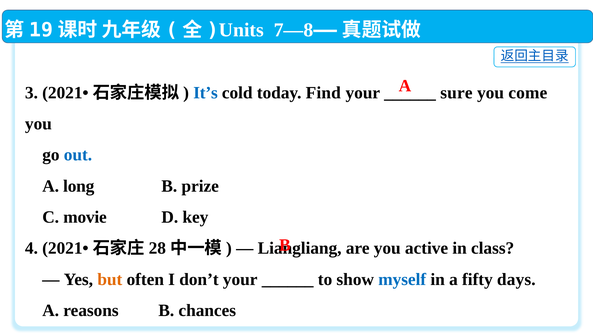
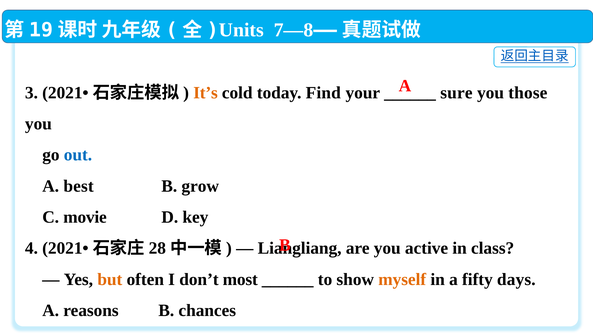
It’s colour: blue -> orange (206, 93)
come: come -> those (528, 93)
long: long -> best (79, 186)
prize: prize -> grow (200, 186)
don’t your: your -> most (240, 280)
myself colour: blue -> orange (402, 280)
